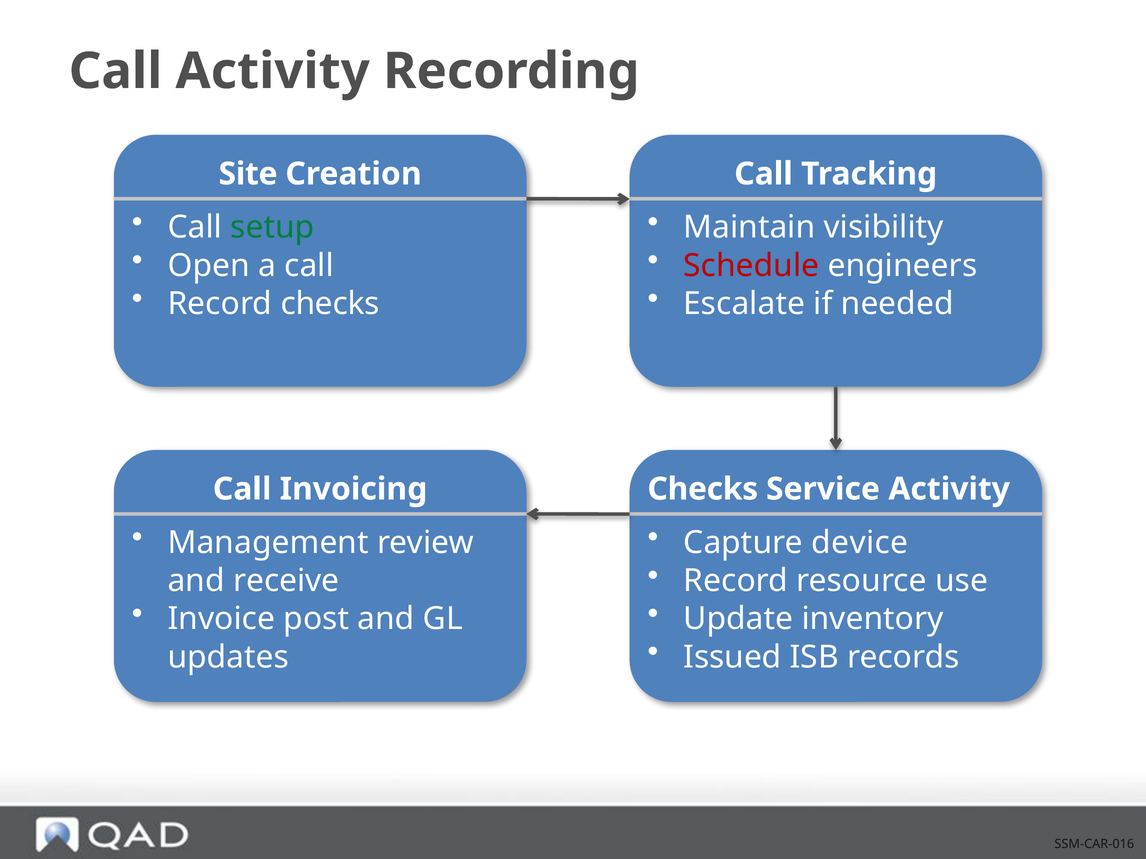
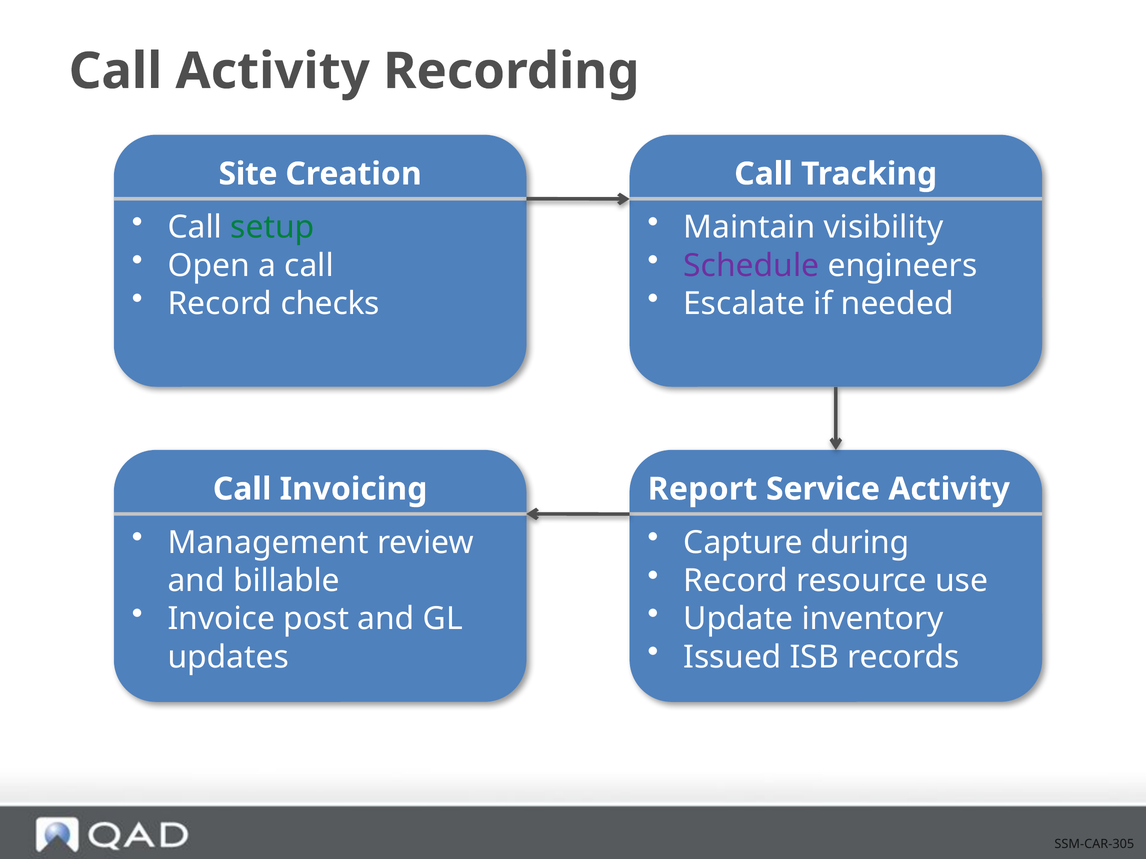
Schedule colour: red -> purple (751, 266)
Checks: Checks -> Report (702, 489)
device: device -> during (860, 543)
receive: receive -> billable (286, 581)
SSM-CAR-016: SSM-CAR-016 -> SSM-CAR-305 (1094, 845)
